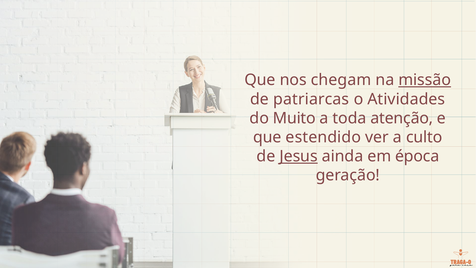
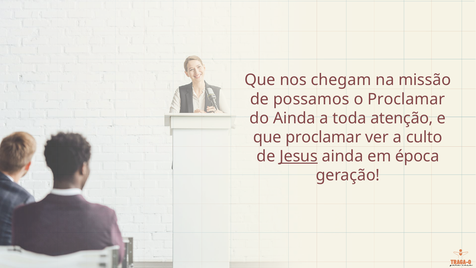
missão underline: present -> none (425, 80)
patriarcas: patriarcas -> possamos (311, 99)
o Atividades: Atividades -> Proclamar (406, 99)
do Muito: Muito -> Ainda (294, 118)
que estendido: estendido -> proclamar (323, 137)
